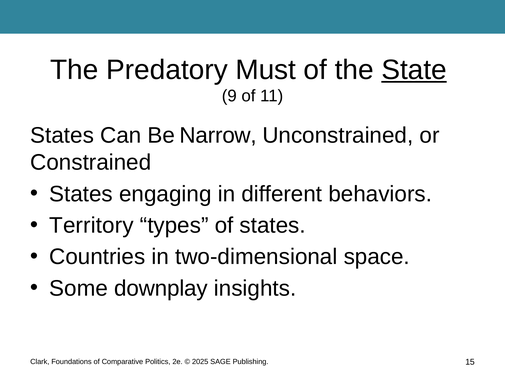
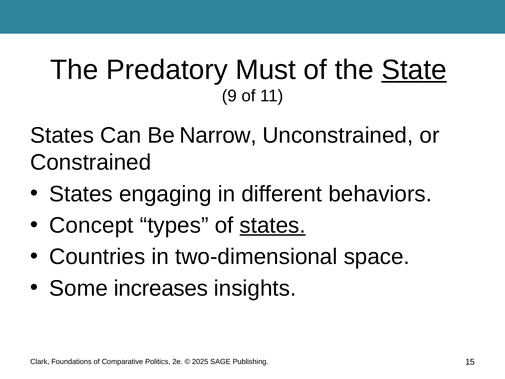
Territory: Territory -> Concept (91, 225)
states underline: none -> present (273, 225)
downplay: downplay -> increases (161, 288)
